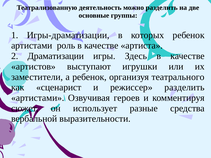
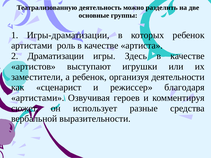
театрального: театрального -> деятельности (178, 77)
режиссер разделить: разделить -> благодаря (185, 88)
